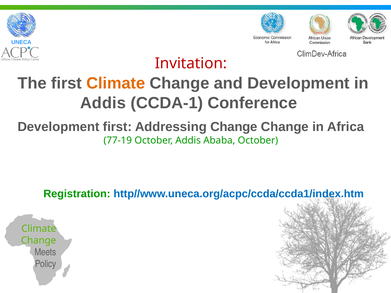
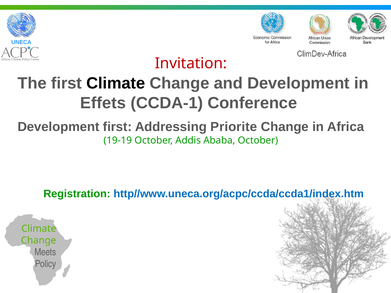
Climate colour: orange -> black (116, 83)
Addis: Addis -> Effets (103, 103)
Addressing Change: Change -> Priorite (234, 127)
77-19: 77-19 -> 19-19 (118, 141)
